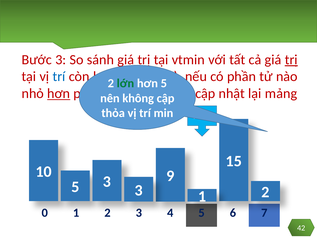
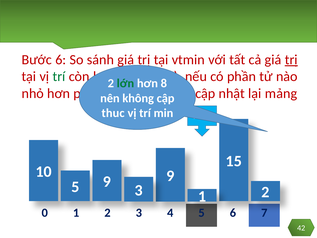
Bước 3: 3 -> 6 (61, 60)
trí colour: blue -> green (59, 77)
5: 5 -> 8 (164, 83)
hơn underline: present -> none (59, 93)
thỏa: thỏa -> thuc (113, 113)
5 3: 3 -> 9 (107, 181)
